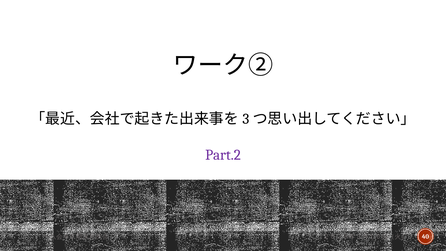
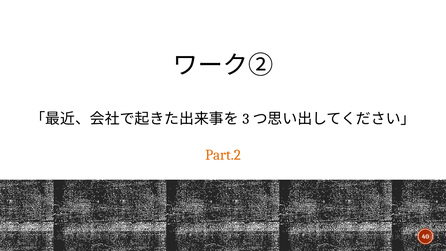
Part.2 colour: purple -> orange (223, 155)
